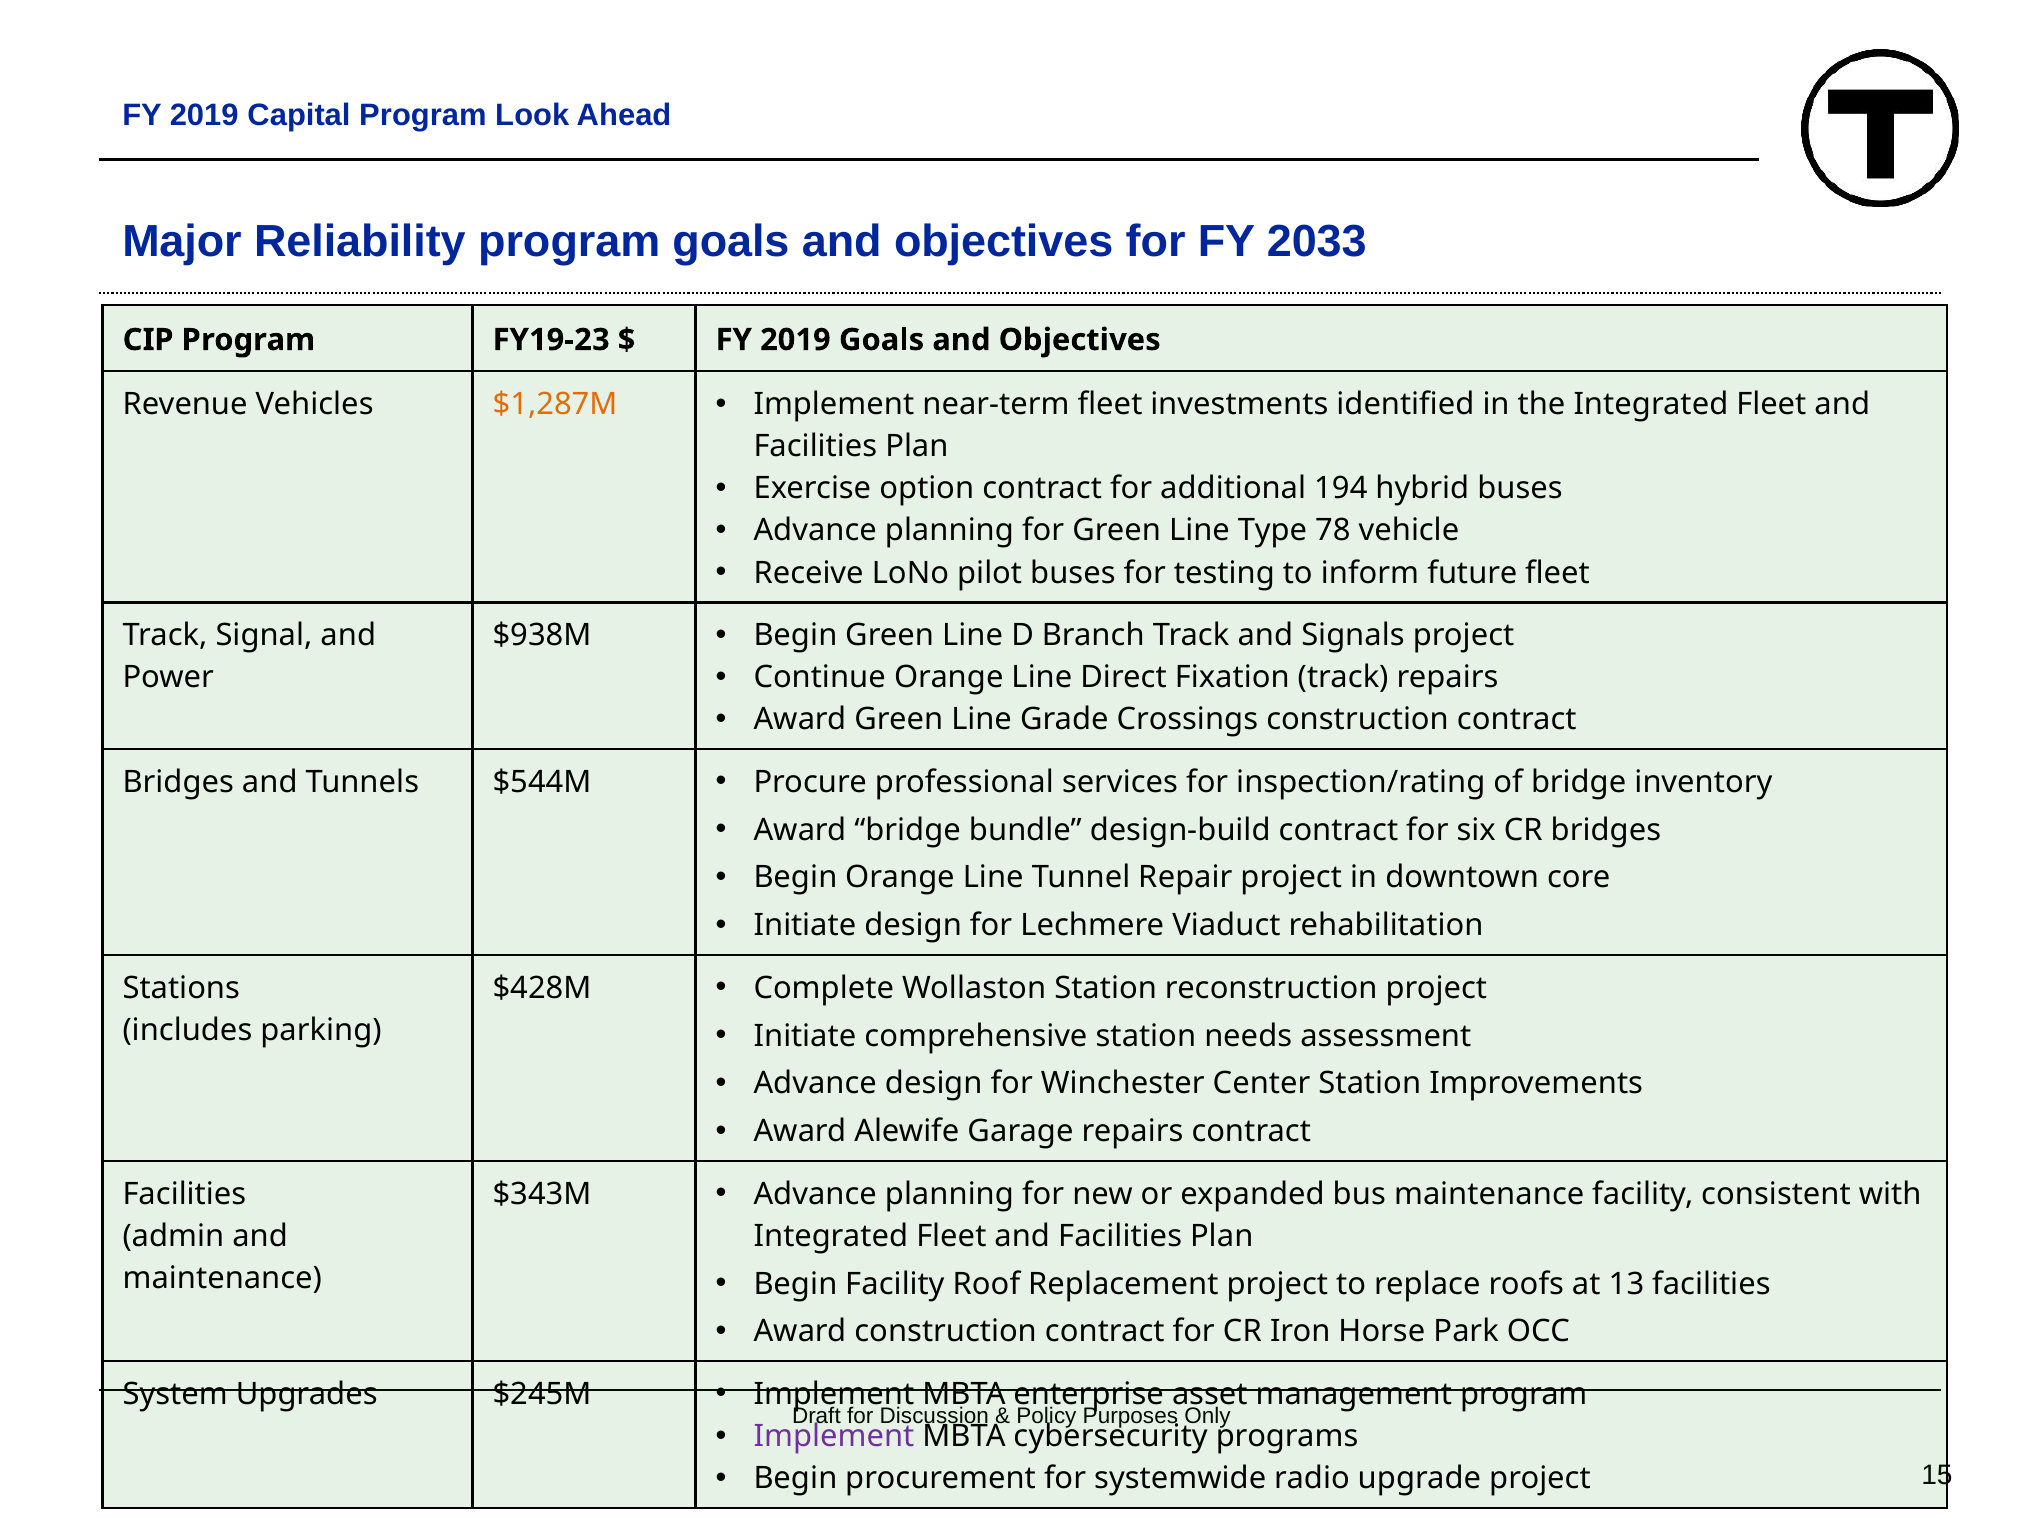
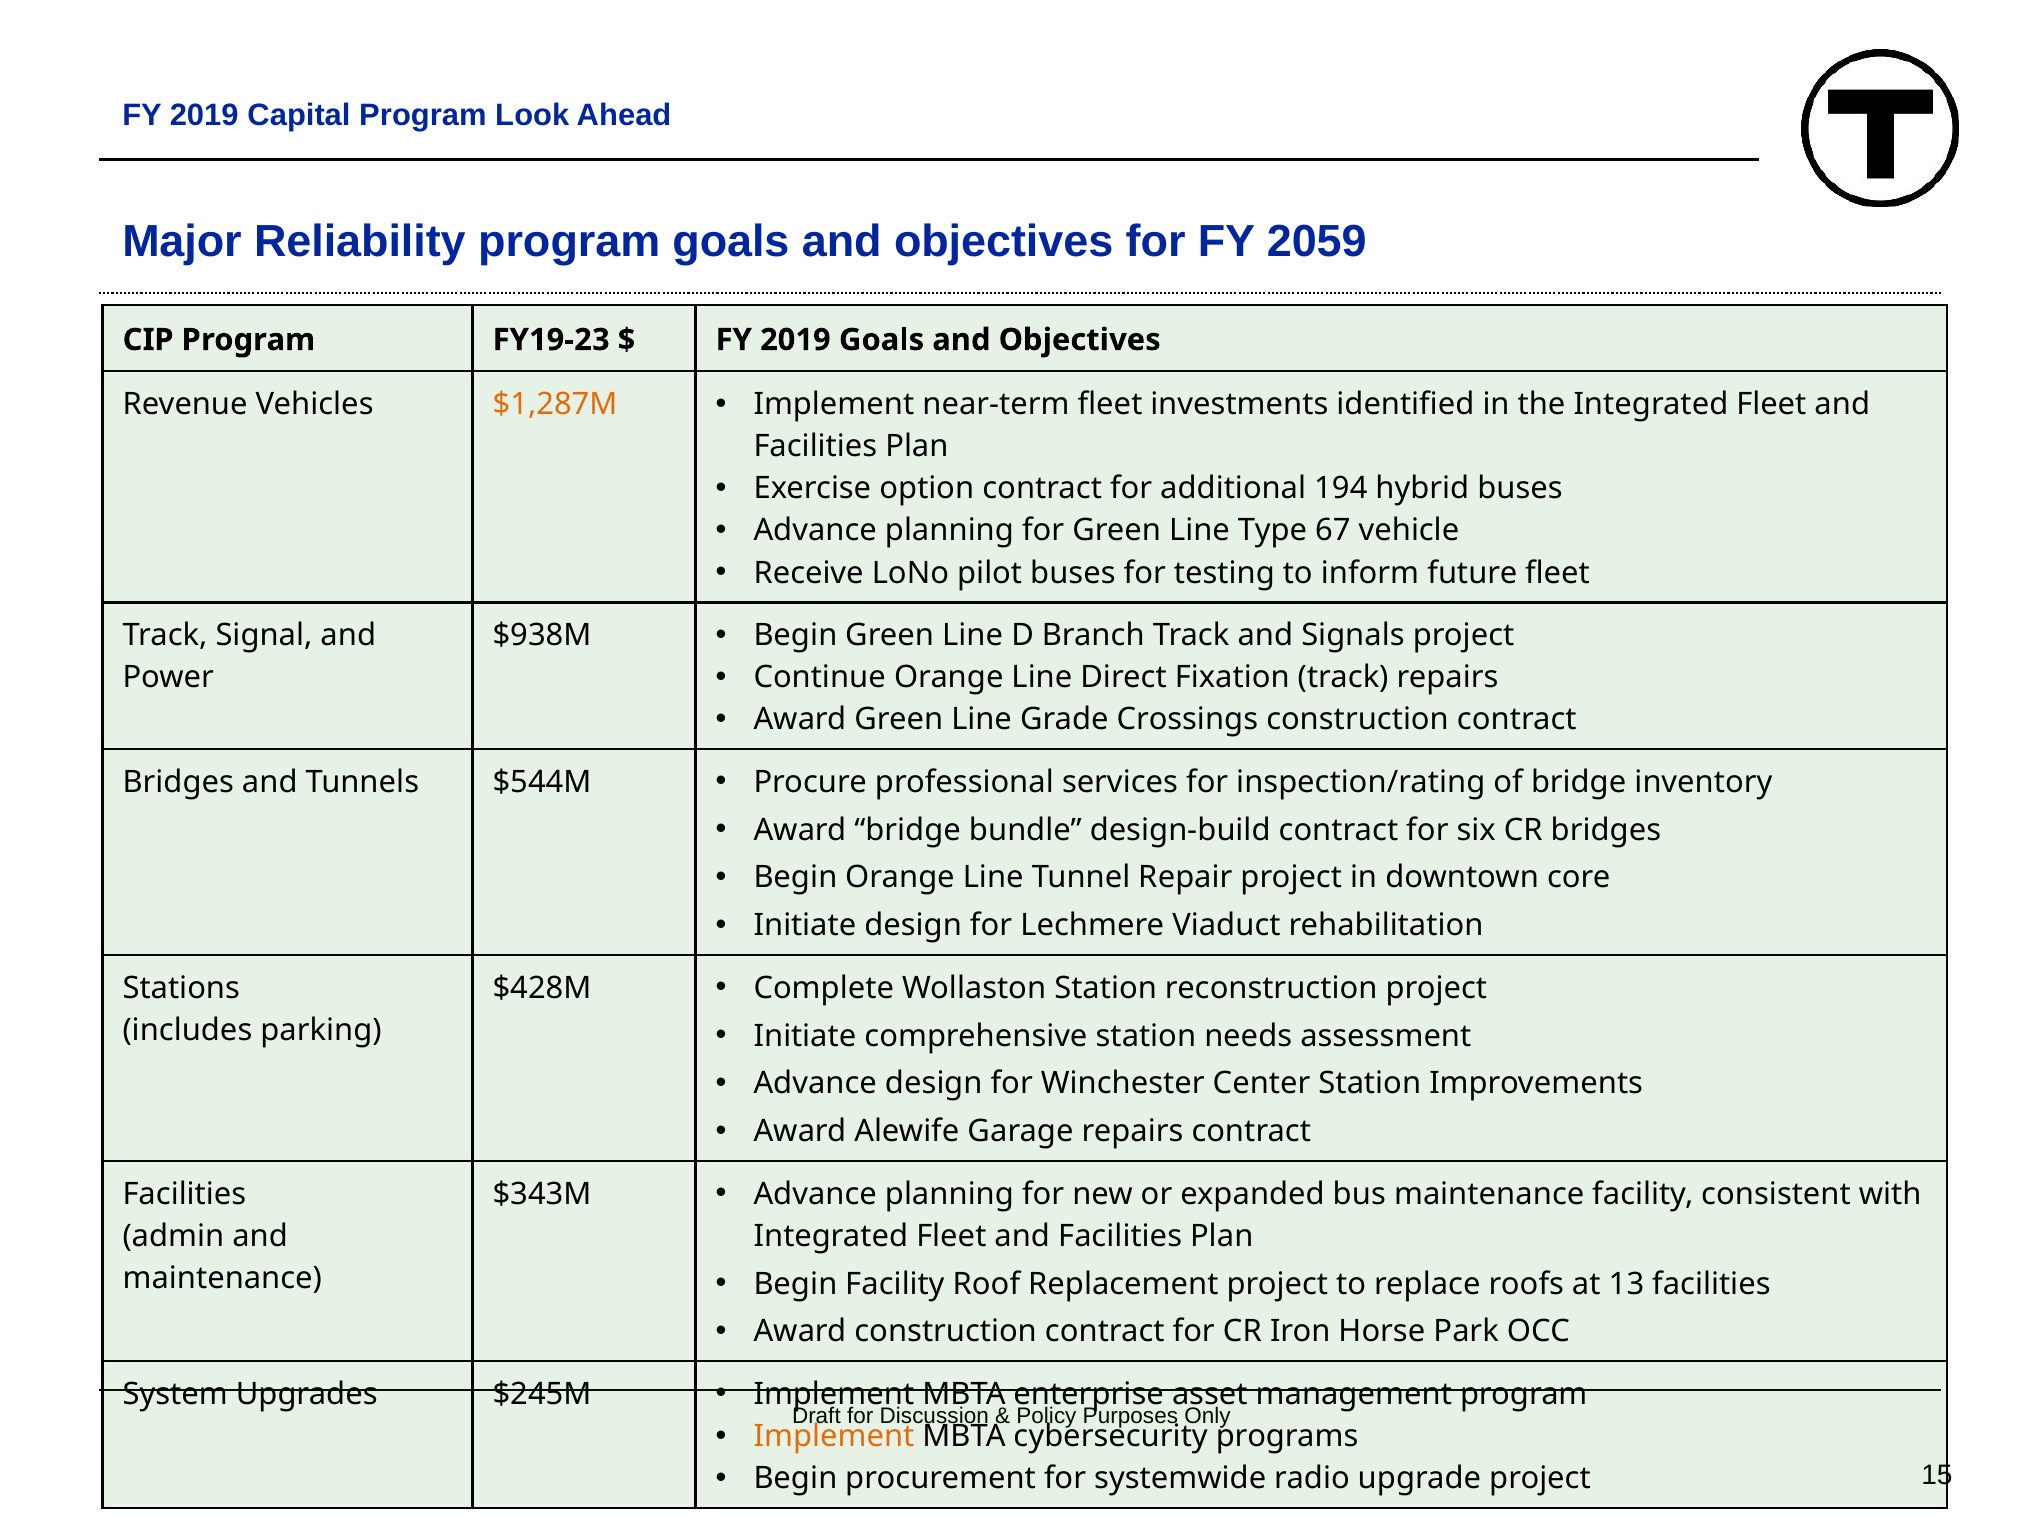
2033: 2033 -> 2059 (1317, 242)
78: 78 -> 67 (1333, 531)
Implement colour: purple -> orange (834, 1436)
